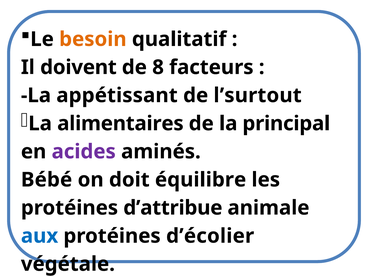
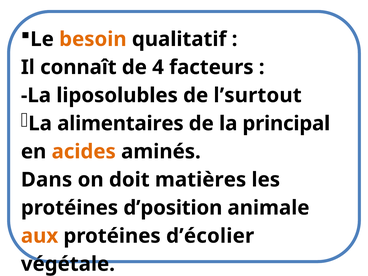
doivent: doivent -> connaît (78, 67)
8: 8 -> 4 (158, 67)
appétissant: appétissant -> liposolubles (117, 95)
acides colour: purple -> orange (84, 152)
Bébé: Bébé -> Dans (47, 180)
équilibre: équilibre -> matières (201, 180)
d’attribue: d’attribue -> d’position (173, 208)
aux colour: blue -> orange (40, 236)
